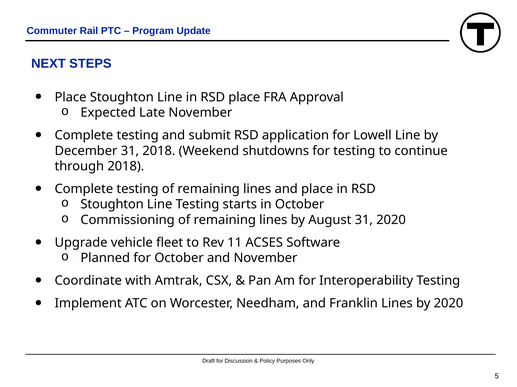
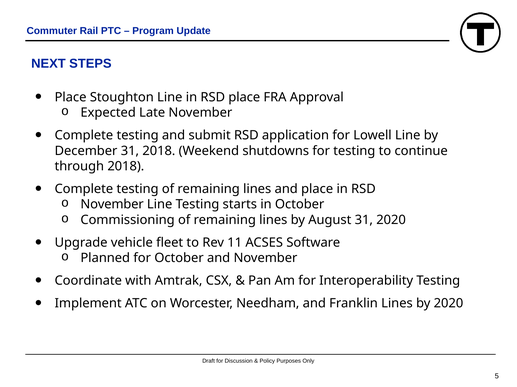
Stoughton: Stoughton -> November (112, 205)
